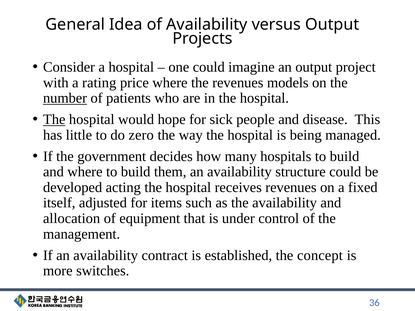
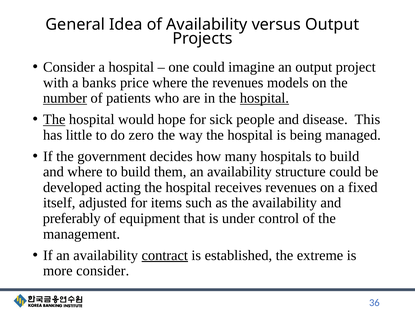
rating: rating -> banks (99, 83)
hospital underline: none -> present (264, 98)
allocation: allocation -> preferably (72, 219)
contract underline: none -> present (165, 256)
concept: concept -> extreme (320, 256)
more switches: switches -> consider (103, 271)
